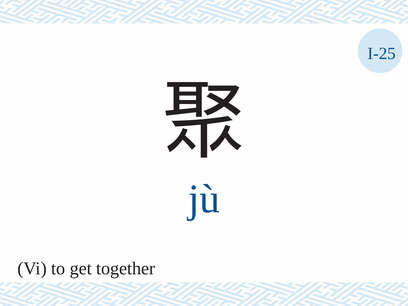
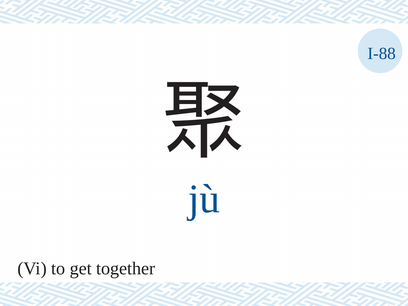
I-25: I-25 -> I-88 (382, 53)
